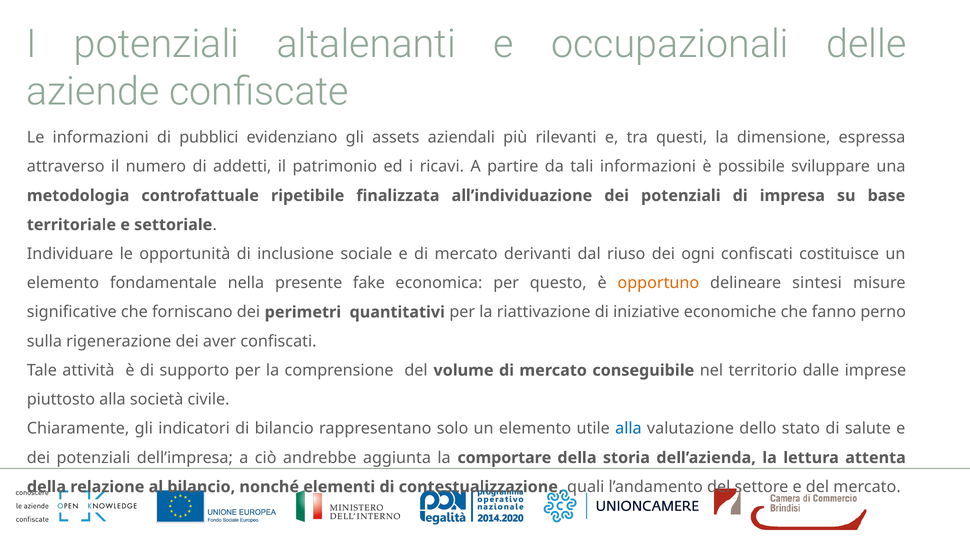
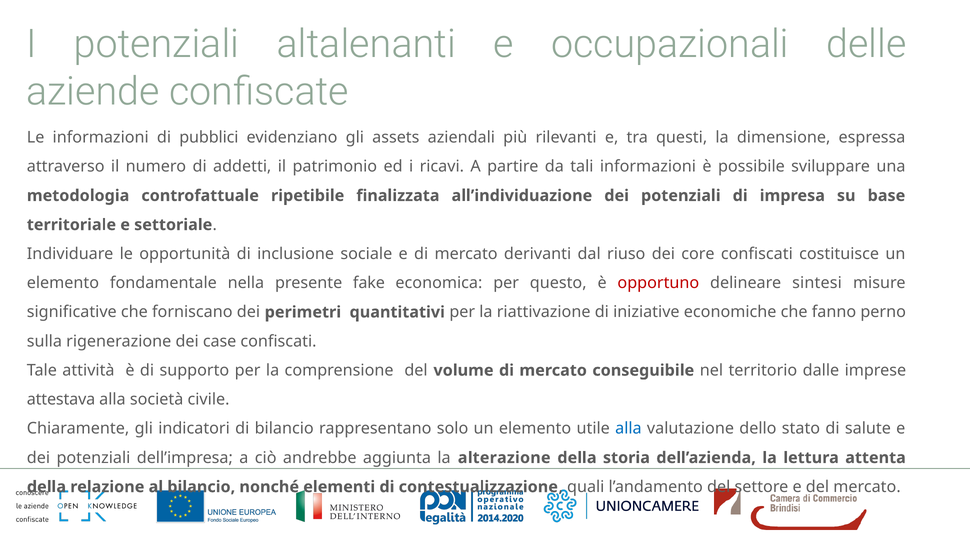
ogni: ogni -> core (698, 254)
opportuno colour: orange -> red (658, 283)
aver: aver -> case (220, 341)
piuttosto: piuttosto -> attestava (61, 399)
comportare: comportare -> alterazione (504, 457)
